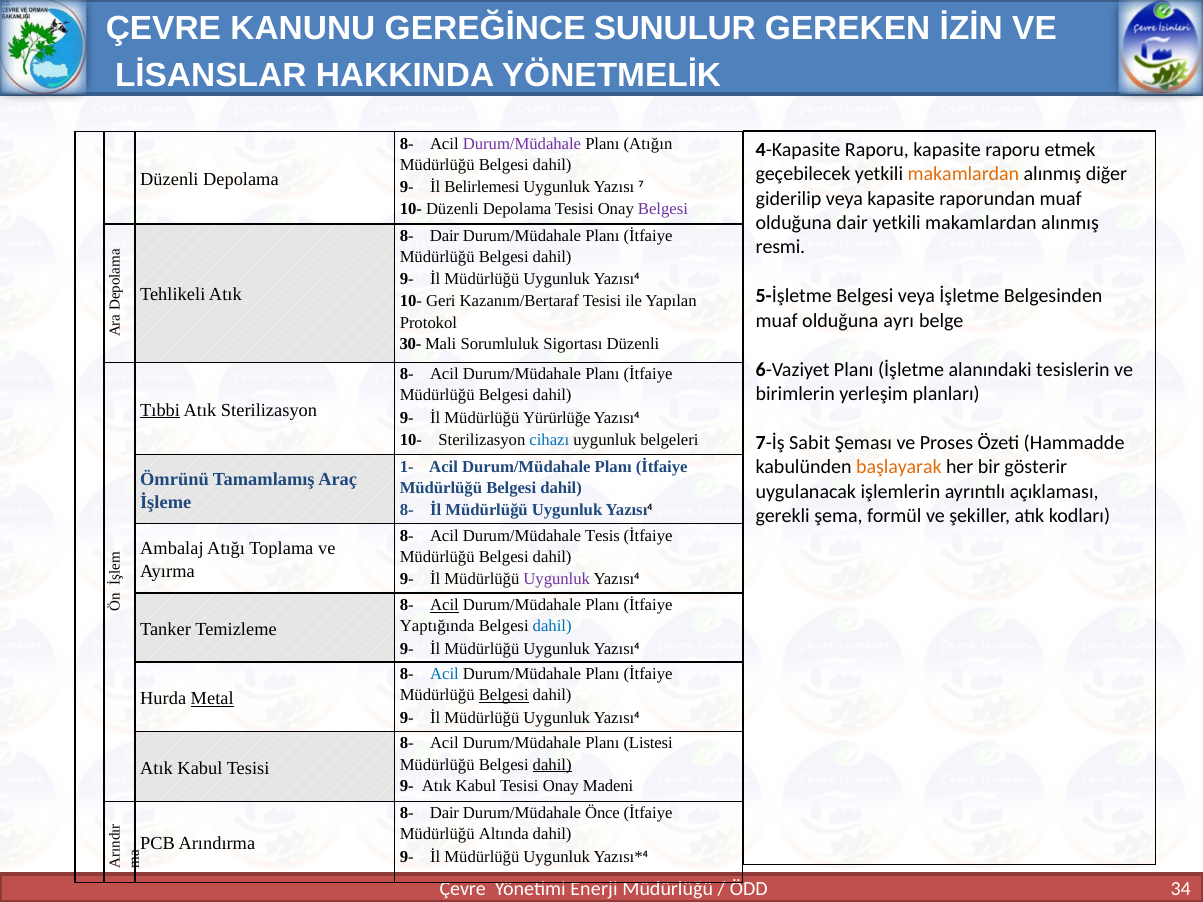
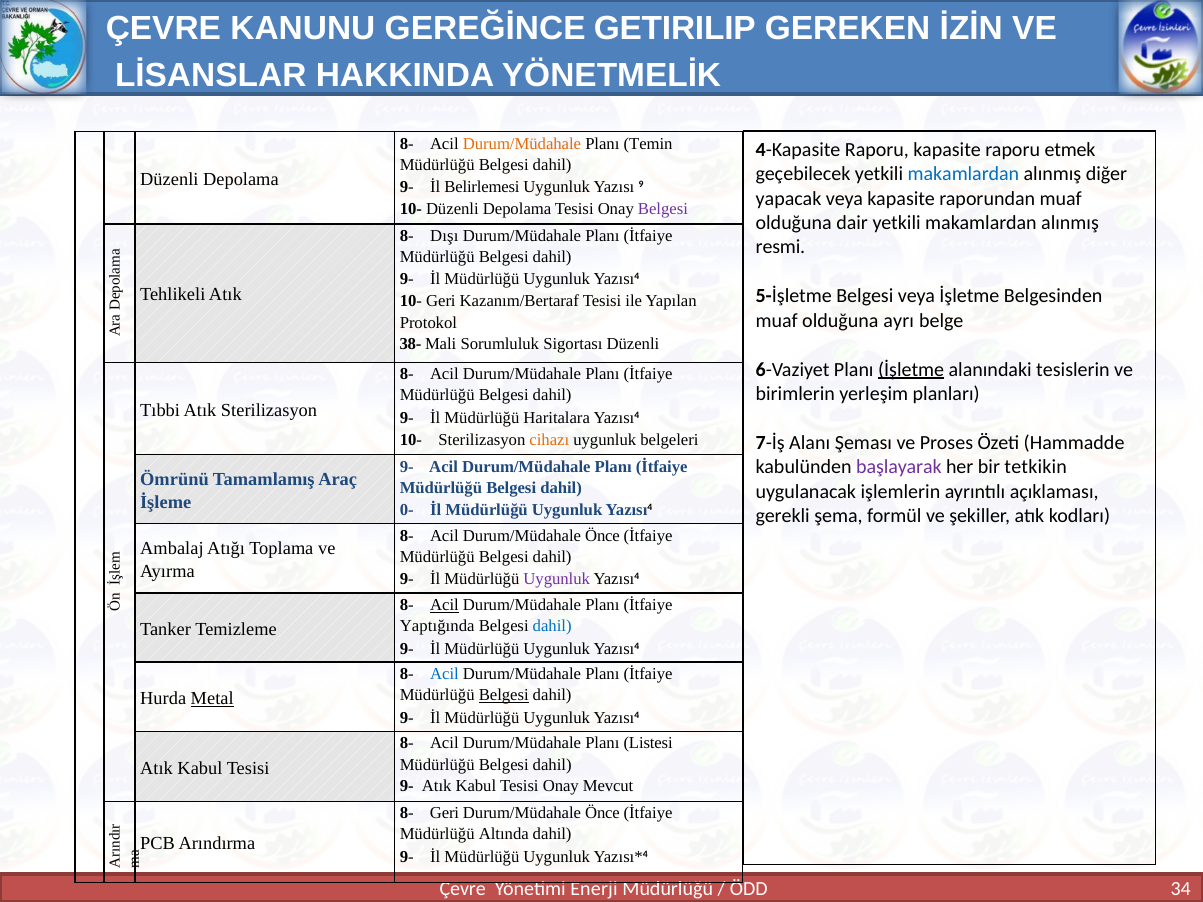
SUNULUR: SUNULUR -> GETIRILIP (675, 28)
Durum/Müdahale colour: purple -> orange (522, 144)
Atığın: Atığın -> Temin (648, 144)
makamlardan colour: orange -> blue (963, 174)
7: 7 -> 9 (641, 185)
giderilip: giderilip -> yapacak (789, 199)
Dair: Dair -> Dışı (444, 236)
30-: 30- -> 38- (411, 344)
İşletme underline: none -> present (911, 370)
Tıbbi underline: present -> none (160, 410)
Yürürlüğe: Yürürlüğe -> Haritalara (557, 418)
cihazı colour: blue -> orange (549, 440)
Sabit: Sabit -> Alanı (810, 443)
1-: 1- -> 9- (407, 467)
başlayarak colour: orange -> purple (899, 467)
gösterir: gösterir -> tetkikin (1036, 467)
8-: 8- -> 0- (407, 510)
Acil Durum/Müdahale Tesis: Tesis -> Önce (602, 536)
dahil underline: present -> none (552, 765)
Madeni: Madeni -> Mevcut (608, 786)
Dair: Dair -> Geri (444, 814)
